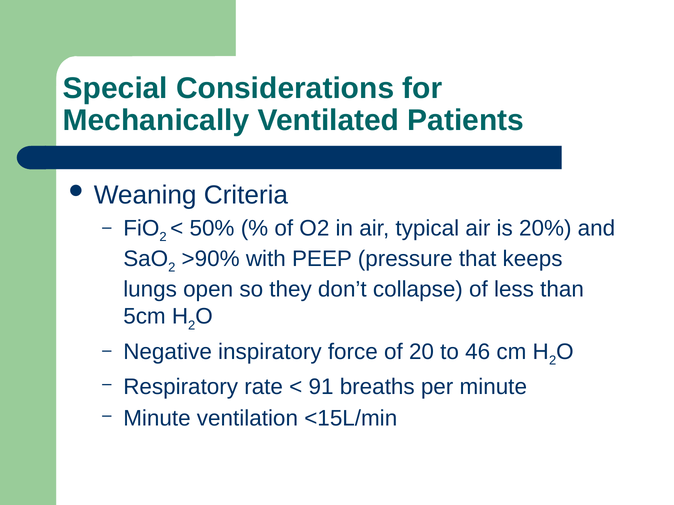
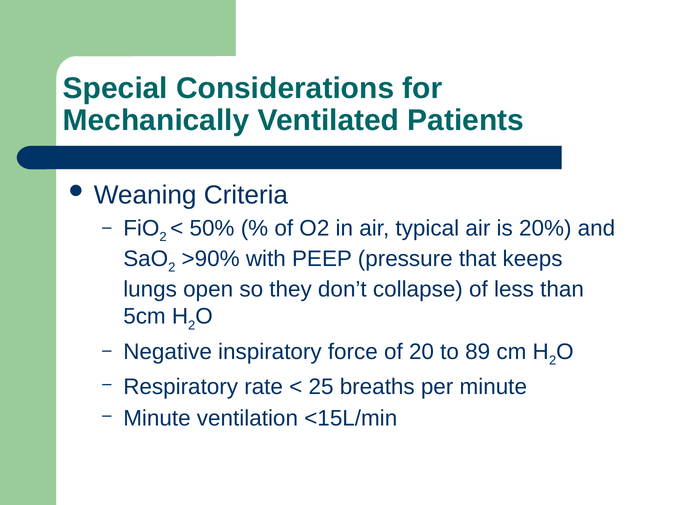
46: 46 -> 89 (478, 352)
91: 91 -> 25 (321, 387)
